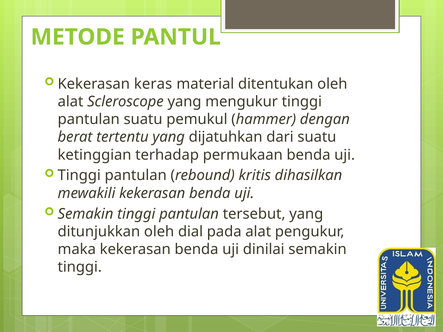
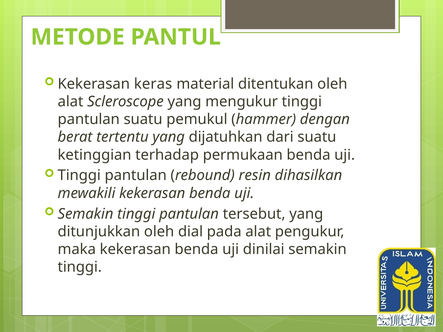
kritis: kritis -> resin (255, 176)
